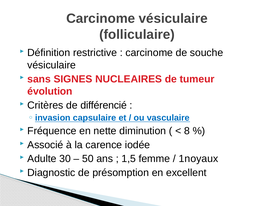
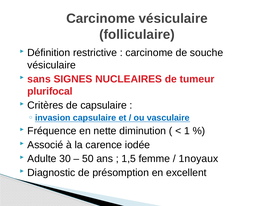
évolution: évolution -> plurifocal (50, 91)
de différencié: différencié -> capsulaire (104, 105)
8: 8 -> 1 (187, 131)
